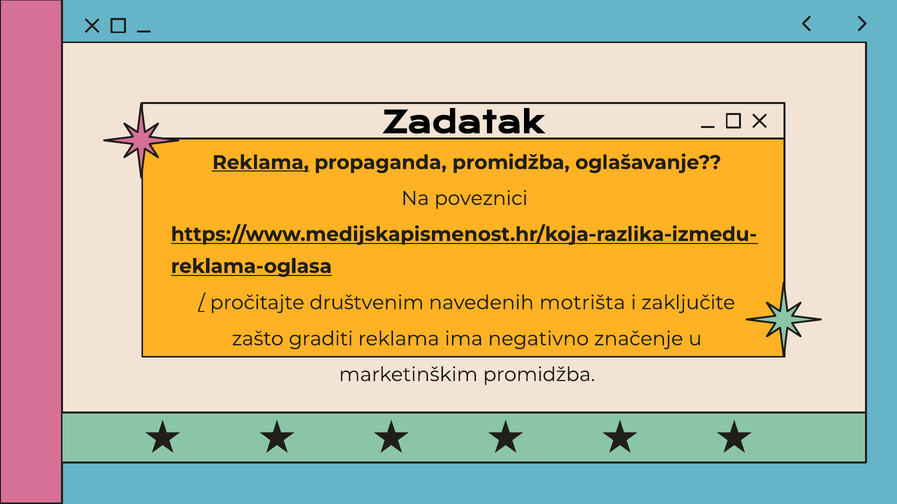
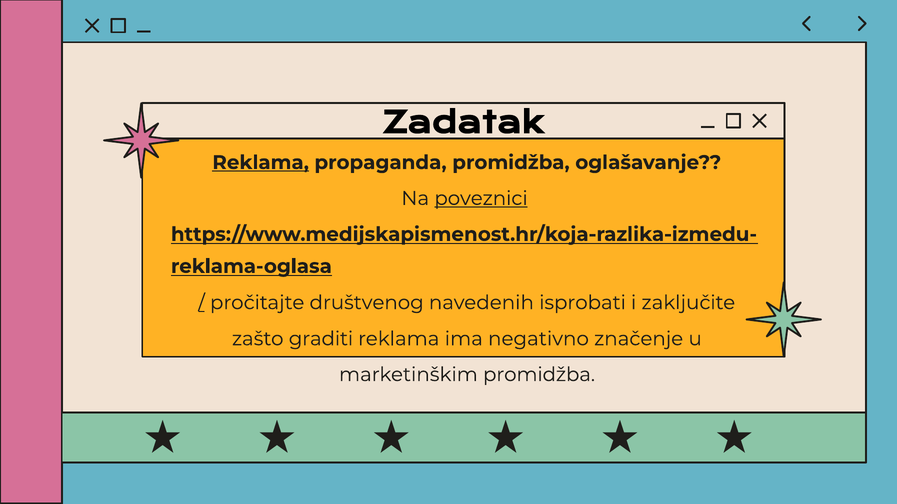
poveznici underline: none -> present (481, 199)
društvenim: društvenim -> društvenog (367, 303)
motrišta: motrišta -> isprobati (583, 303)
